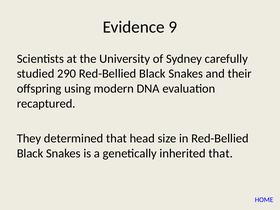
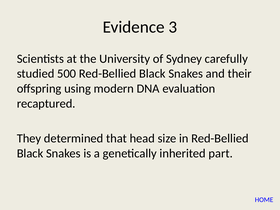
9: 9 -> 3 (173, 27)
290: 290 -> 500 (67, 74)
inherited that: that -> part (221, 153)
